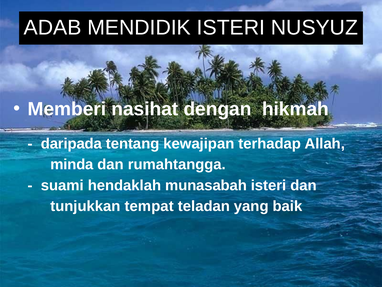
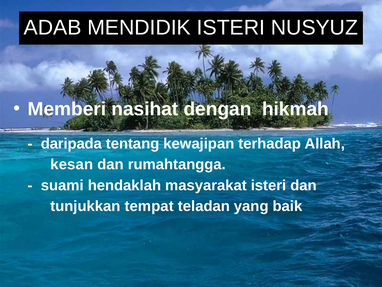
minda: minda -> kesan (72, 164)
munasabah: munasabah -> masyarakat (206, 185)
